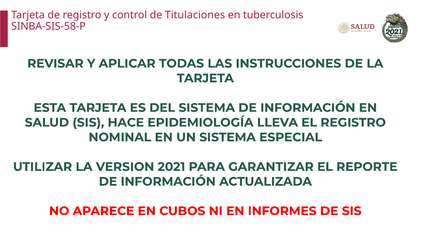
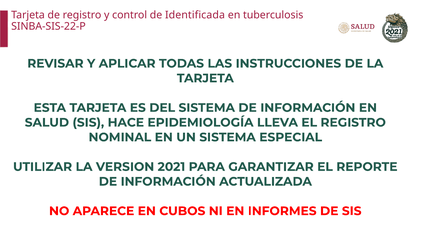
Titulaciones: Titulaciones -> Identificada (195, 15)
SINBA-SIS-58-P: SINBA-SIS-58-P -> SINBA-SIS-22-P (48, 26)
